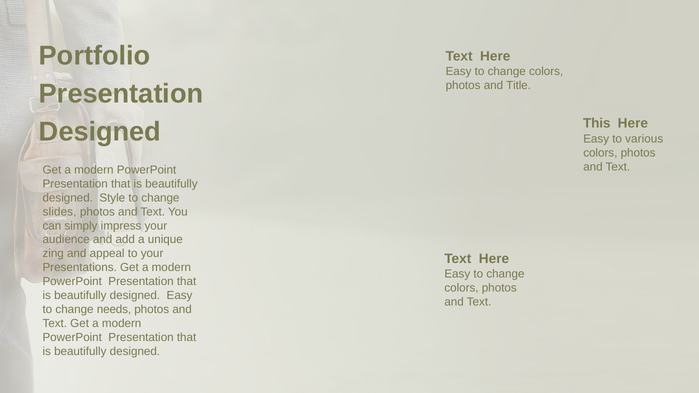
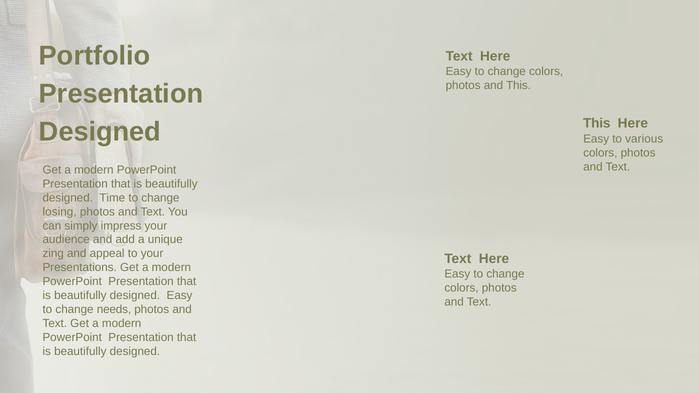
and Title: Title -> This (519, 86)
Style: Style -> Time (112, 198)
slides: slides -> losing (60, 212)
